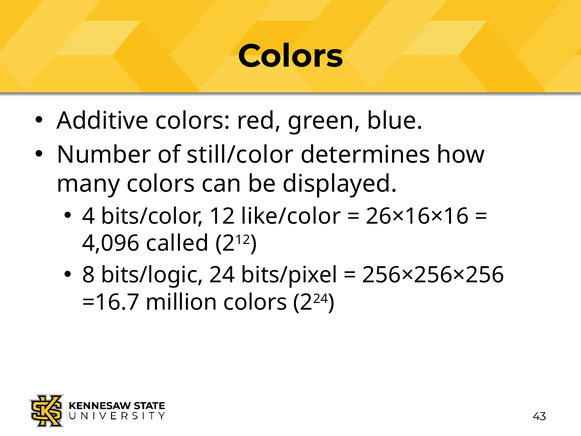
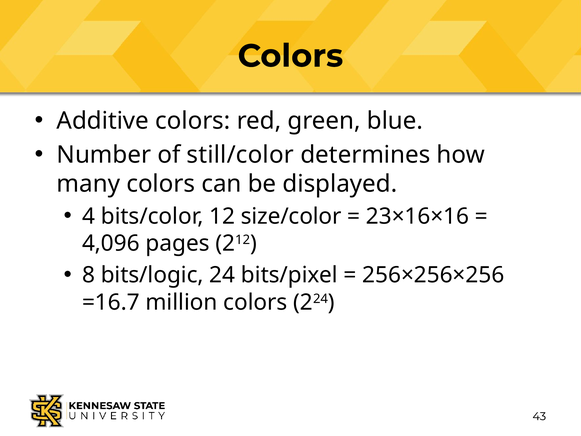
like/color: like/color -> size/color (291, 216)
26×16×16: 26×16×16 -> 23×16×16 (417, 216)
called: called -> pages (178, 243)
